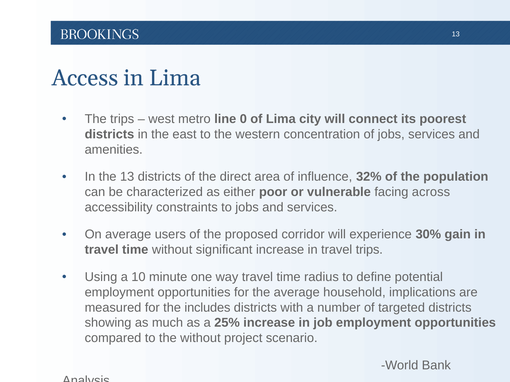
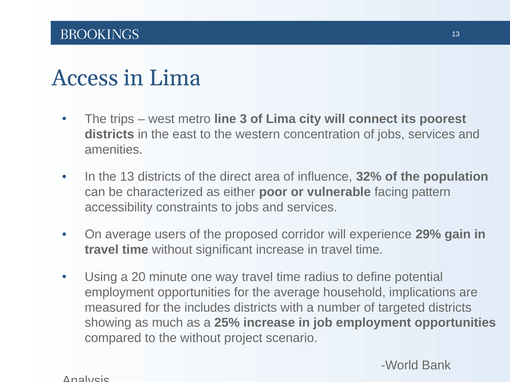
0: 0 -> 3 (243, 119)
across: across -> pattern (431, 192)
30%: 30% -> 29% (428, 235)
increase in travel trips: trips -> time (369, 250)
10: 10 -> 20 (138, 277)
